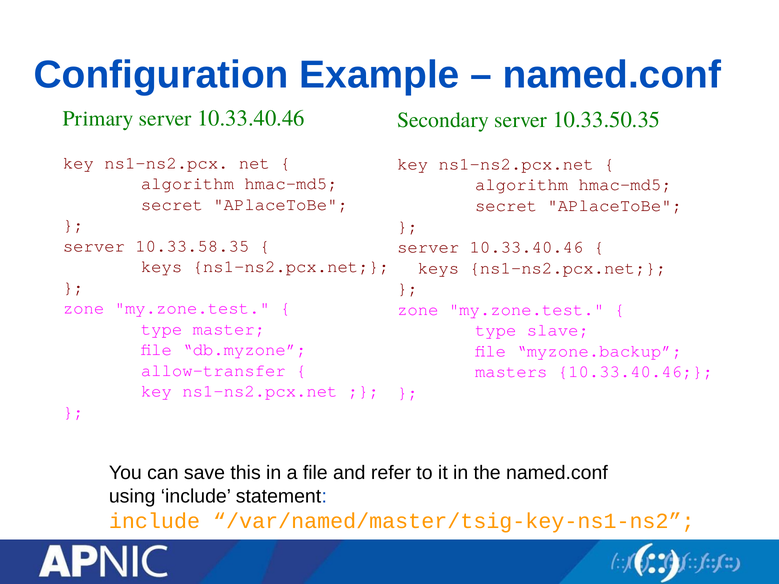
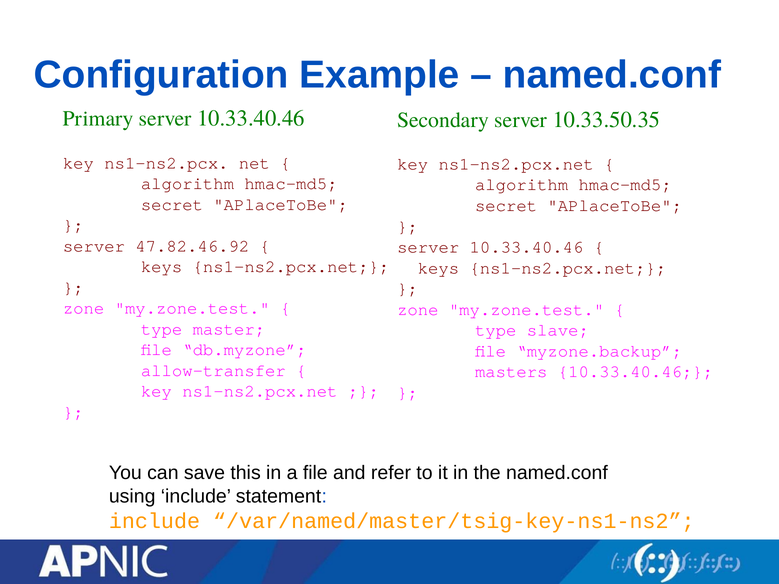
10.33.58.35: 10.33.58.35 -> 47.82.46.92 (192, 246)
